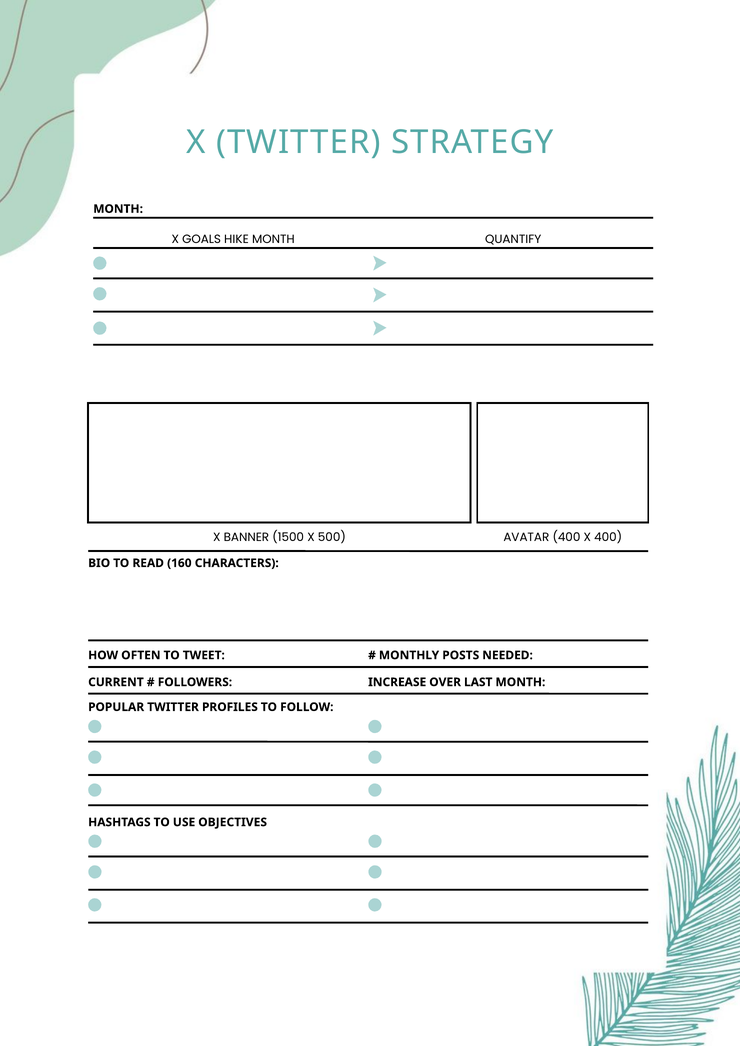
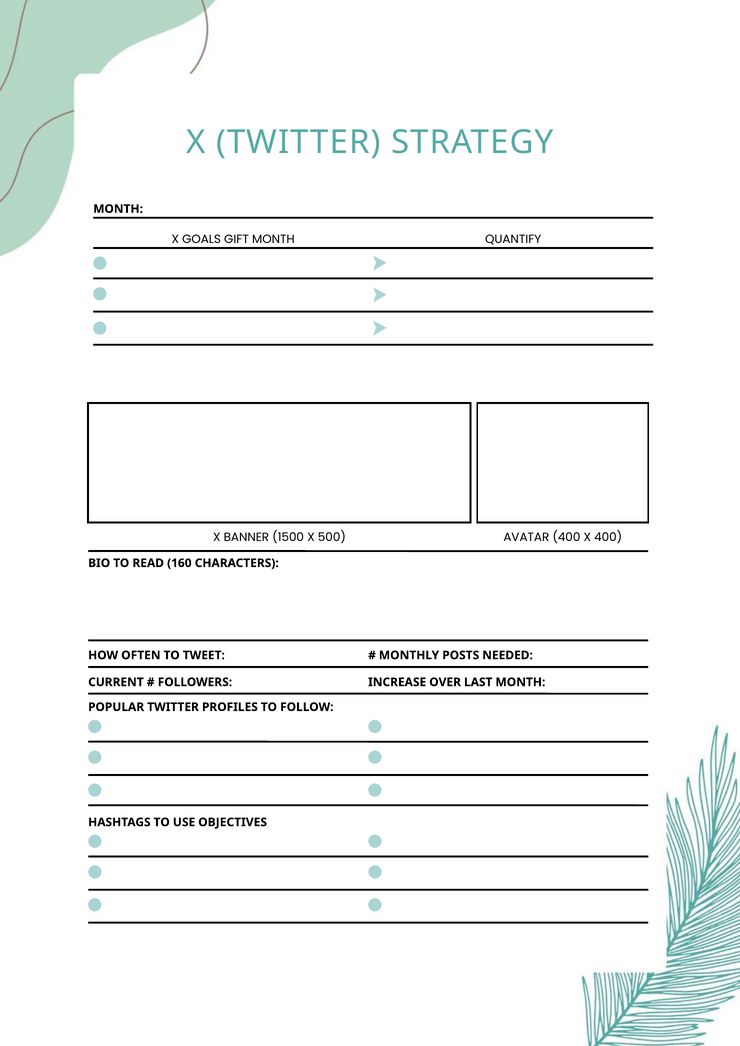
HIKE: HIKE -> GIFT (236, 239)
